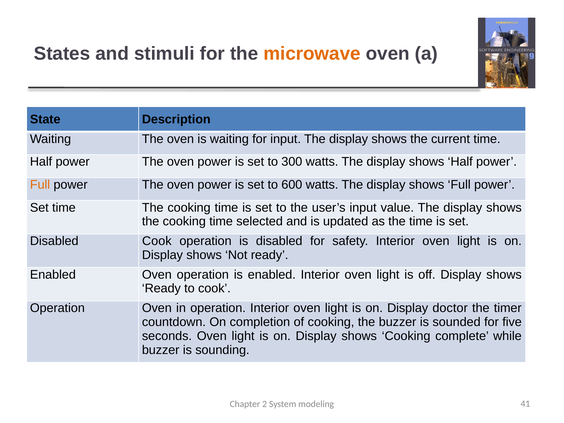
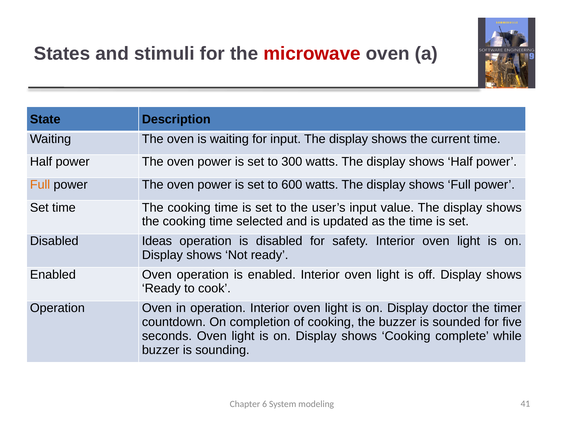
microwave colour: orange -> red (312, 54)
Disabled Cook: Cook -> Ideas (157, 241)
2: 2 -> 6 (265, 404)
